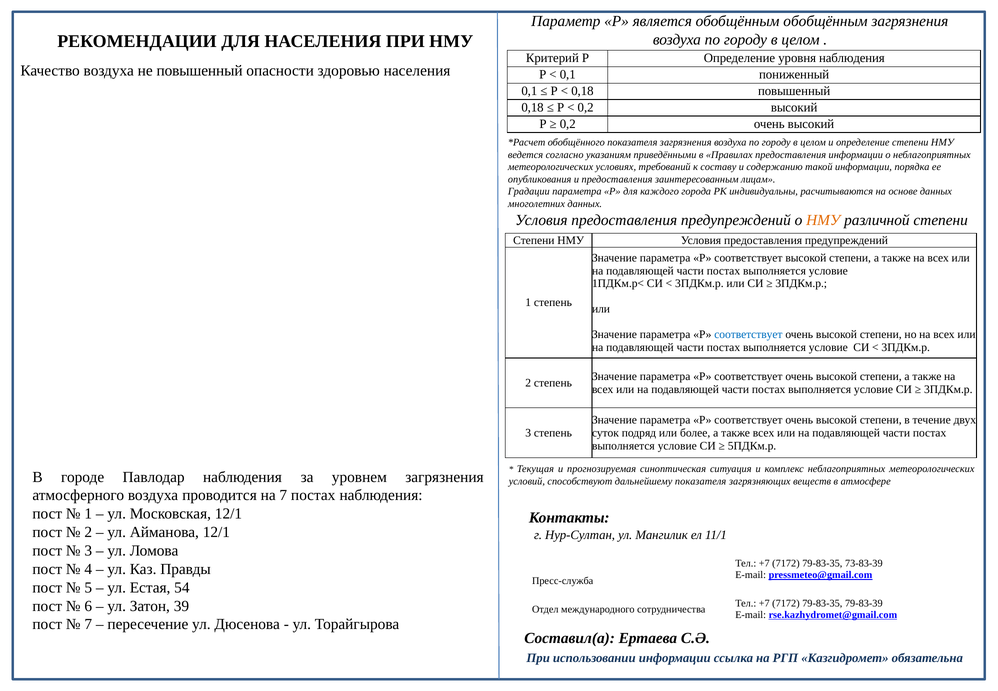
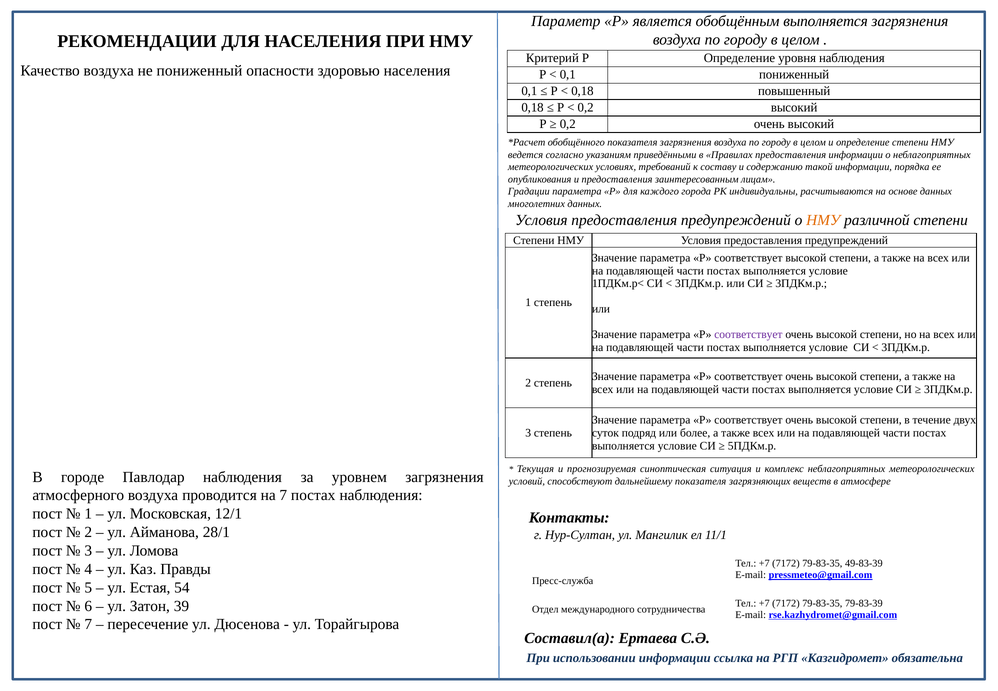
обобщённым обобщённым: обобщённым -> выполняется (826, 21)
не повышенный: повышенный -> пониженный (199, 71)
соответствует colour: blue -> purple (748, 335)
Айманова 12/1: 12/1 -> 28/1 (216, 532)
73-83-39: 73-83-39 -> 49-83-39 (864, 564)
